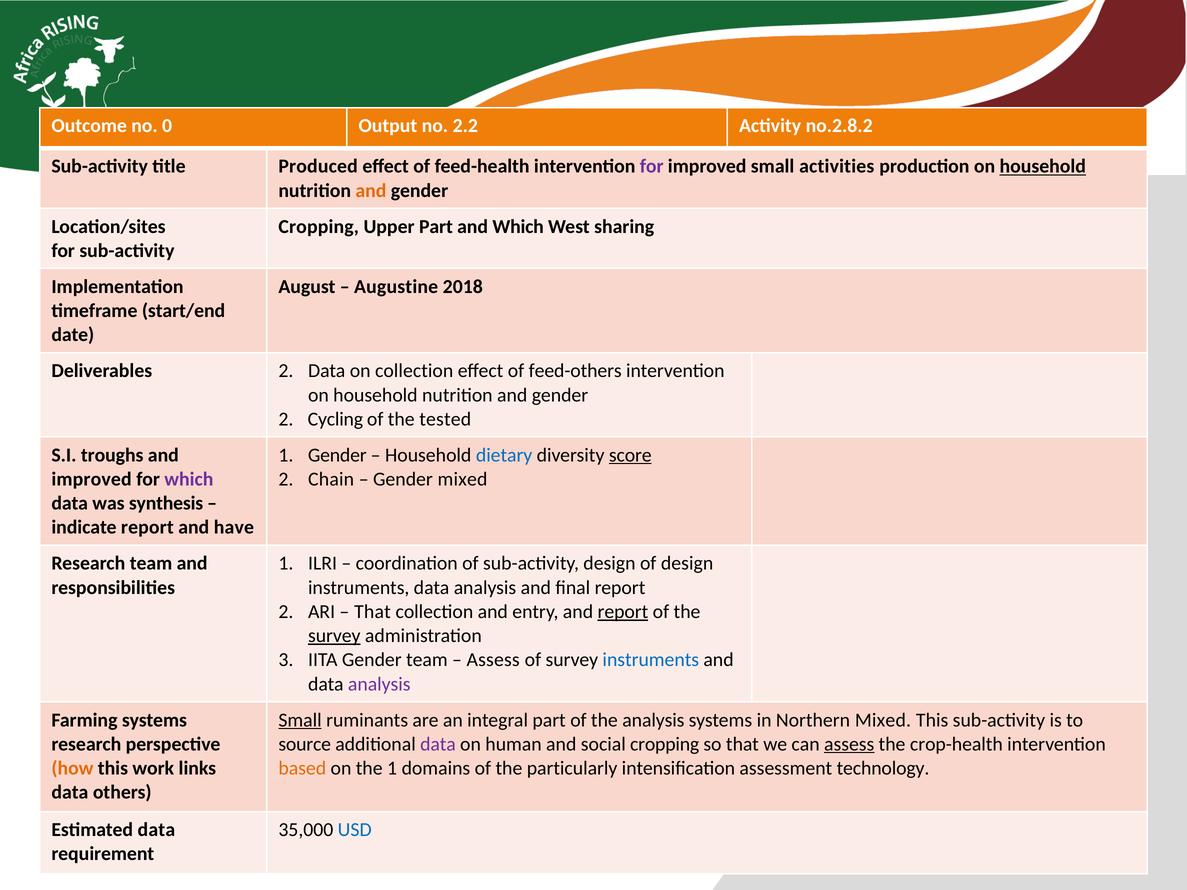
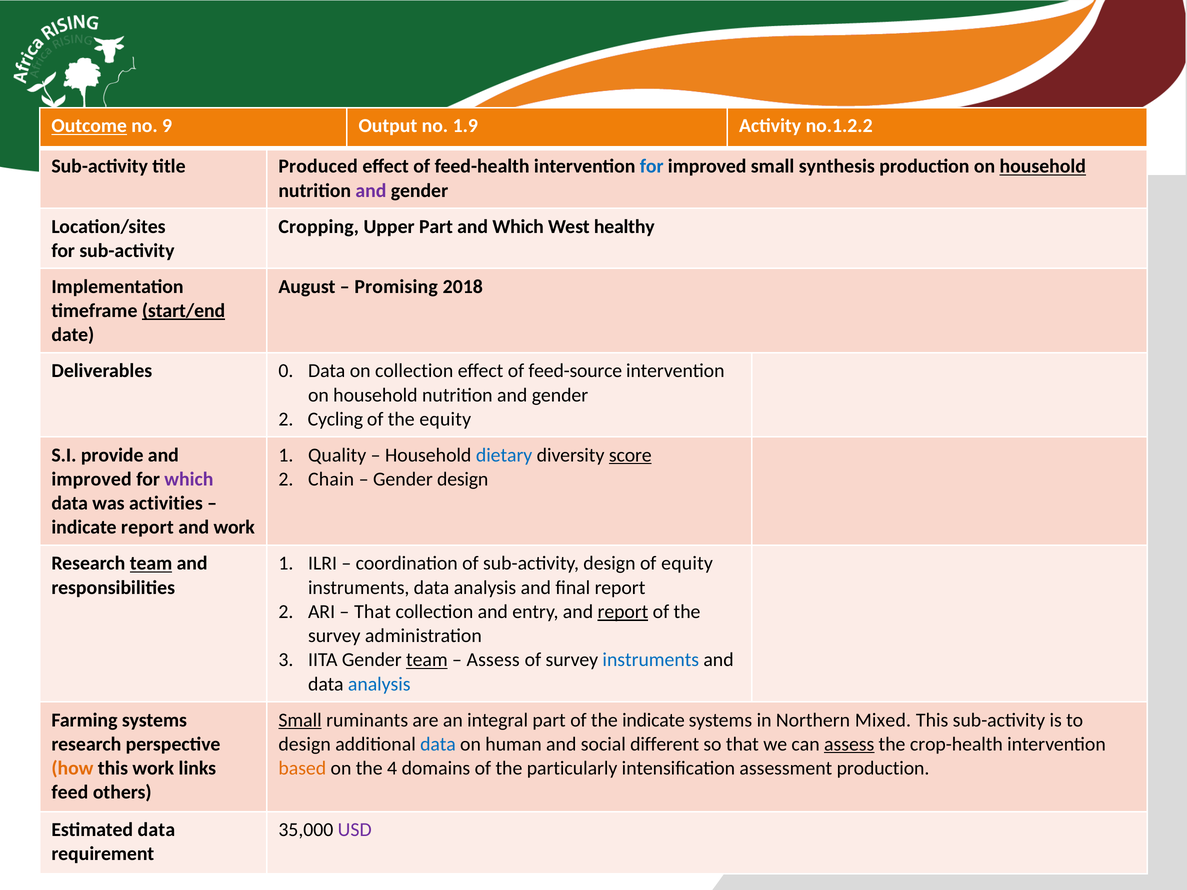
Outcome underline: none -> present (89, 126)
0: 0 -> 9 (167, 126)
2.2: 2.2 -> 1.9 (465, 126)
no.2.8.2: no.2.8.2 -> no.1.2.2 (839, 126)
for colour: purple -> blue (652, 166)
activities: activities -> synthesis (837, 166)
and colour: orange -> purple (371, 191)
sharing: sharing -> healthy (624, 227)
Augustine: Augustine -> Promising (396, 287)
start/end underline: none -> present (184, 311)
Deliverables 2: 2 -> 0 (286, 371)
feed-others: feed-others -> feed-source (575, 371)
the tested: tested -> equity (445, 419)
troughs: troughs -> provide (112, 455)
1 Gender: Gender -> Quality (337, 455)
Gender mixed: mixed -> design (463, 479)
synthesis: synthesis -> activities (166, 503)
and have: have -> work (234, 528)
team underline: none -> present (151, 564)
of design: design -> equity (687, 564)
survey underline: present -> none (334, 636)
team underline: none -> present (427, 660)
analysis colour: purple -> blue (379, 684)
the analysis: analysis -> indicate (653, 720)
source: source -> design (305, 744)
data colour: purple -> blue (438, 744)
social cropping: cropping -> different (665, 744)
the 1: 1 -> 4 (392, 768)
assessment technology: technology -> production (883, 768)
data: data -> feed (70, 793)
USD colour: blue -> purple (355, 830)
